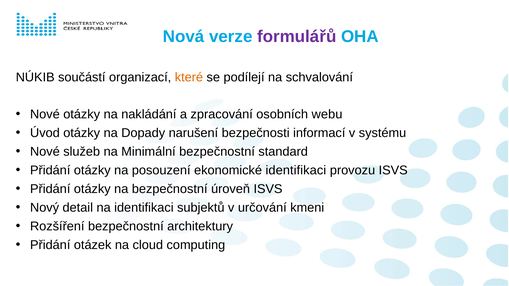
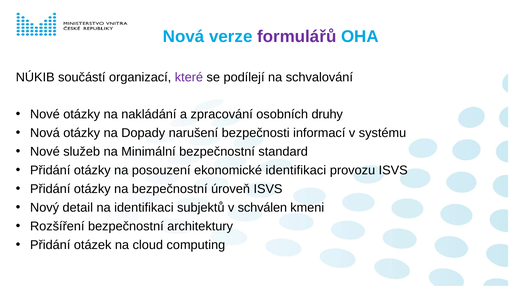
které colour: orange -> purple (189, 77)
webu: webu -> druhy (327, 115)
Úvod: Úvod -> Nová (45, 133)
určování: určování -> schválen (262, 208)
